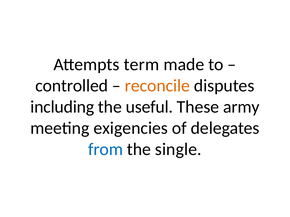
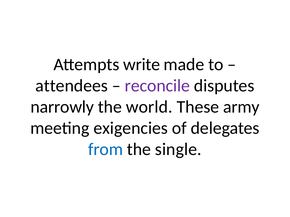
term: term -> write (142, 65)
controlled: controlled -> attendees (72, 86)
reconcile colour: orange -> purple (157, 86)
including: including -> narrowly (62, 107)
useful: useful -> world (149, 107)
